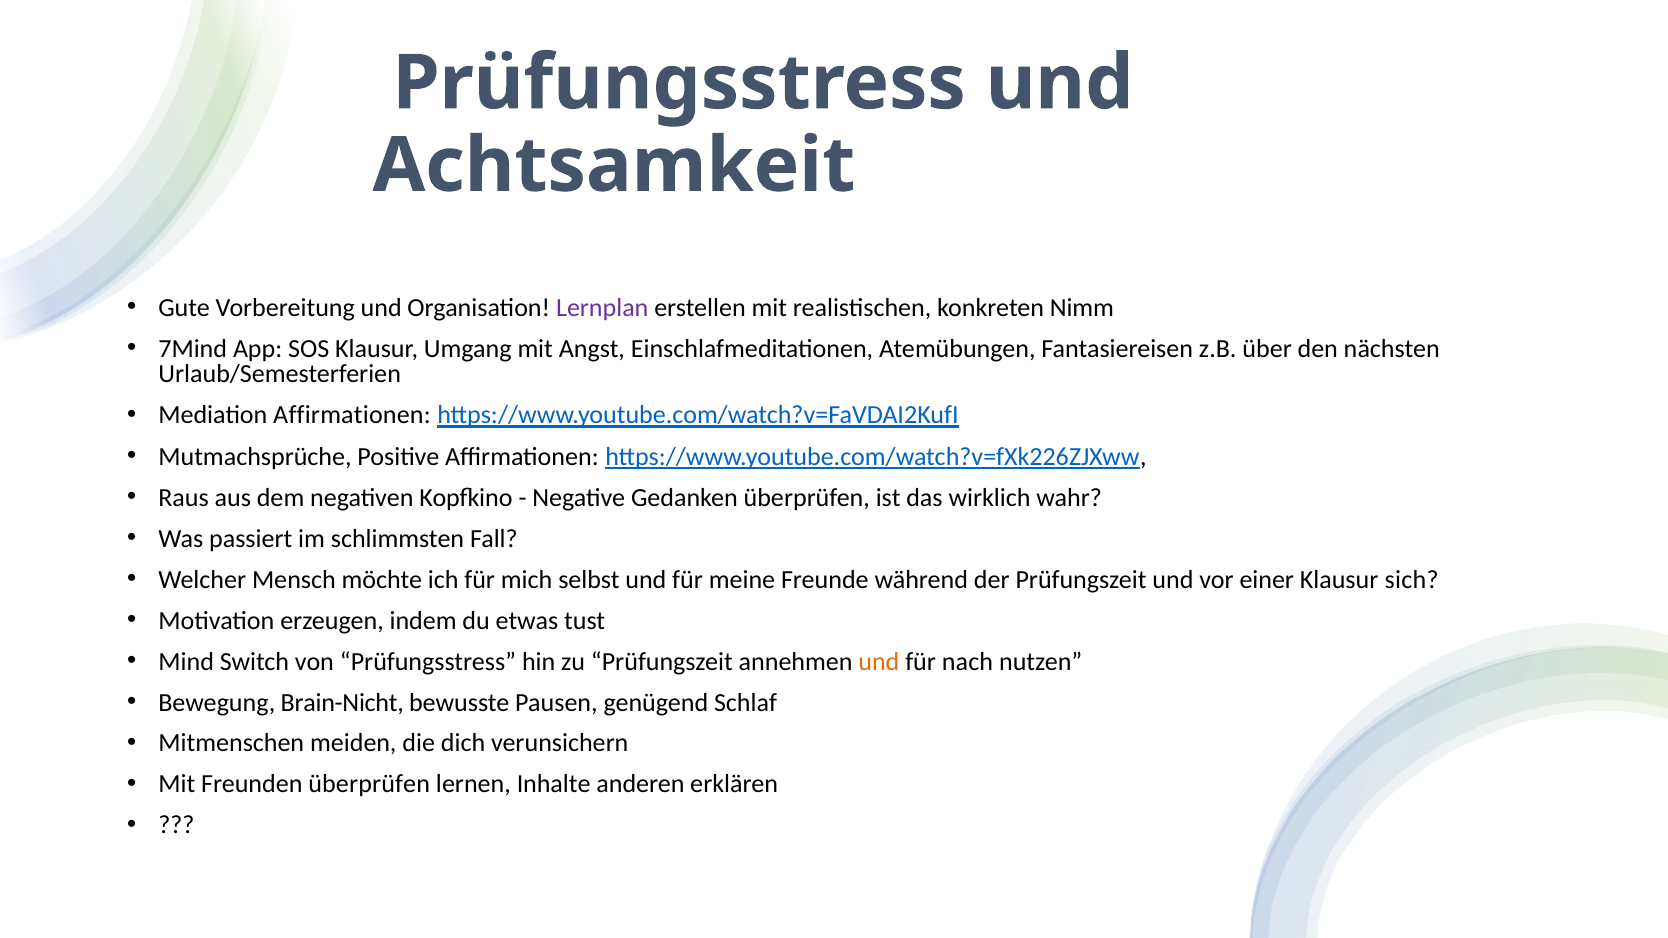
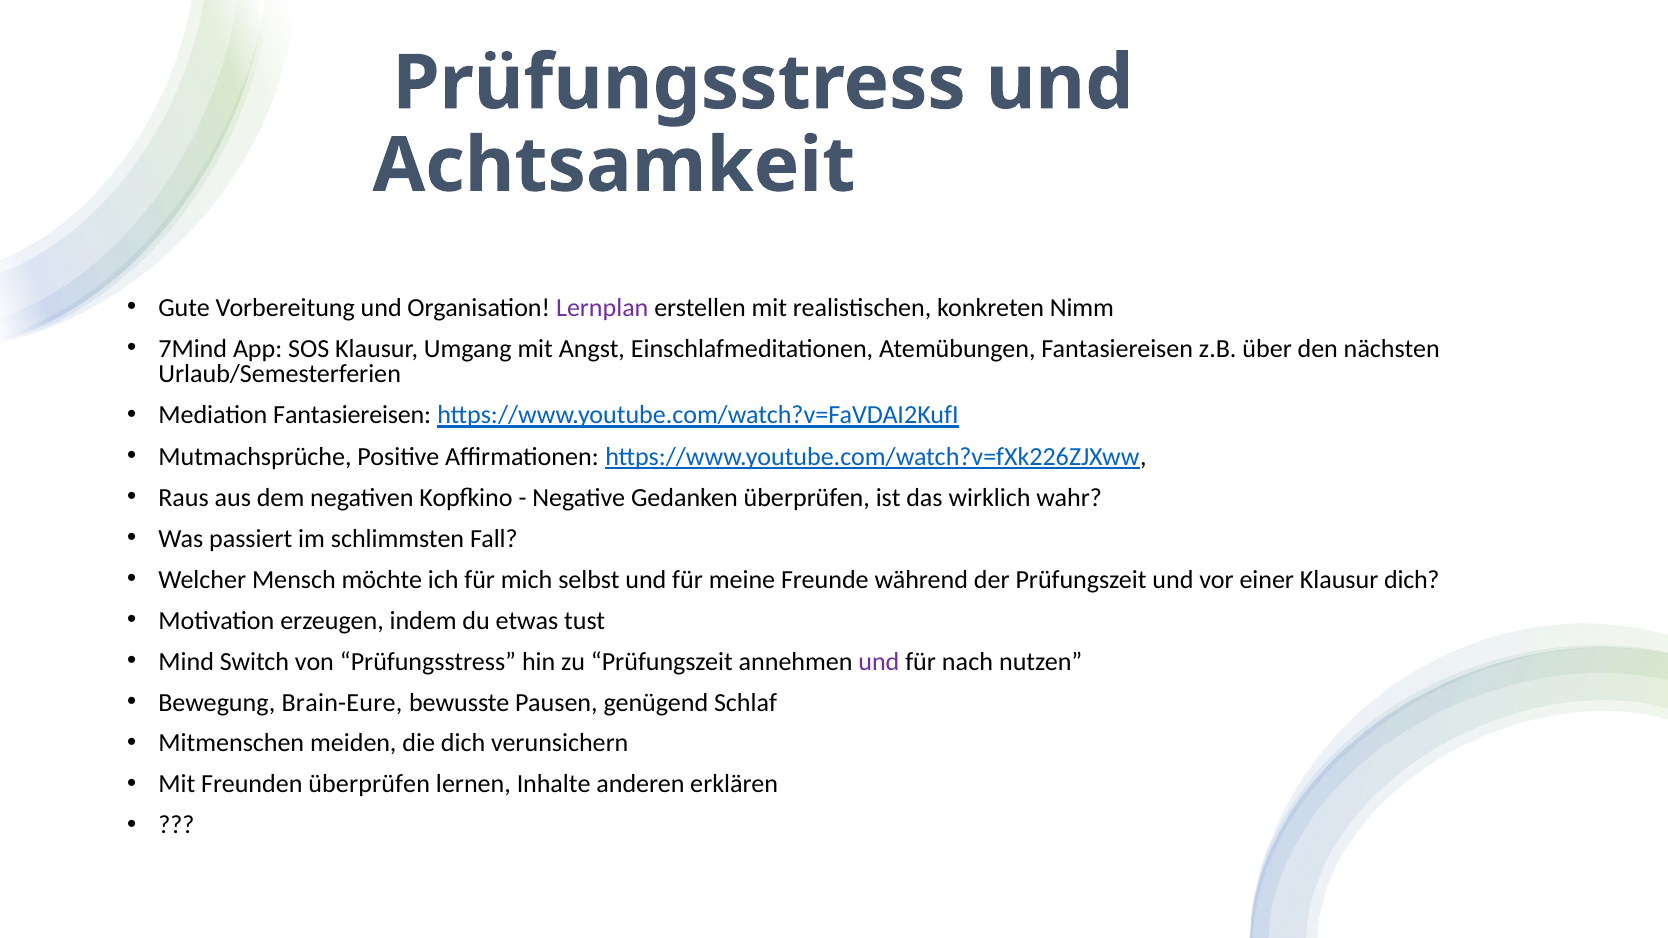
Mediation Affirmationen: Affirmationen -> Fantasiereisen (352, 416)
Klausur sich: sich -> dich (1412, 580)
und colour: orange -> purple (879, 662)
Brain-Nicht: Brain-Nicht -> Brain-Eure (342, 703)
